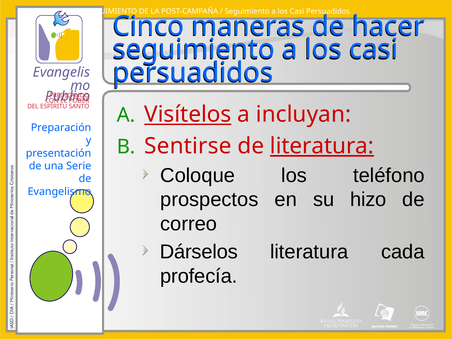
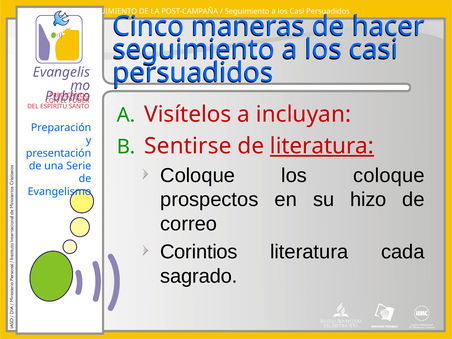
Visítelos underline: present -> none (188, 114)
los teléfono: teléfono -> coloque (389, 176)
Dárselos: Dárselos -> Corintios (199, 252)
profecía: profecía -> sagrado (199, 276)
